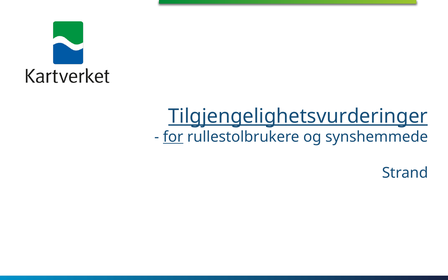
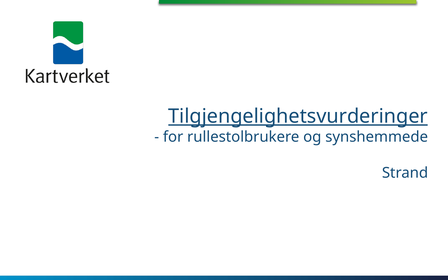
for underline: present -> none (173, 137)
